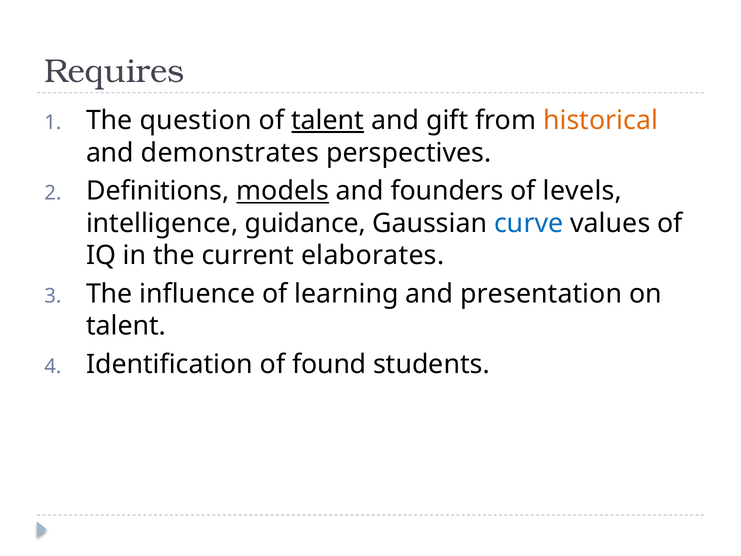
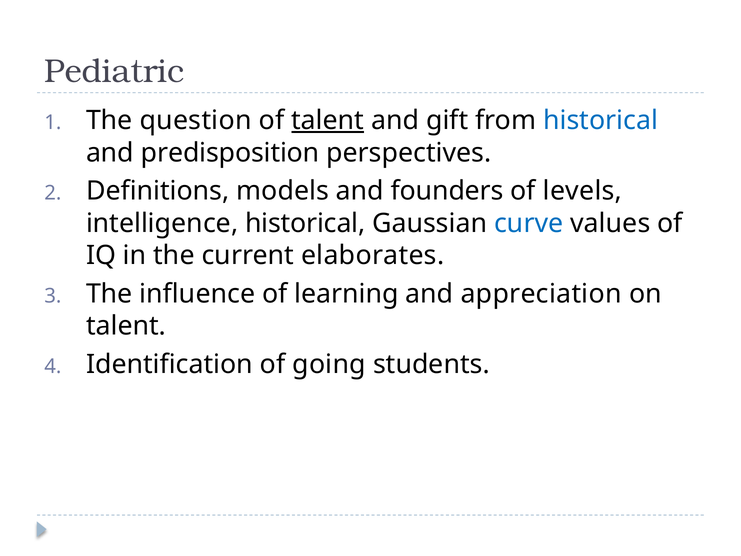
Requires: Requires -> Pediatric (114, 71)
historical colour: orange -> blue (601, 120)
demonstrates: demonstrates -> predisposition (230, 153)
models underline: present -> none (283, 191)
intelligence guidance: guidance -> historical (305, 223)
presentation: presentation -> appreciation (541, 294)
found: found -> going (329, 364)
